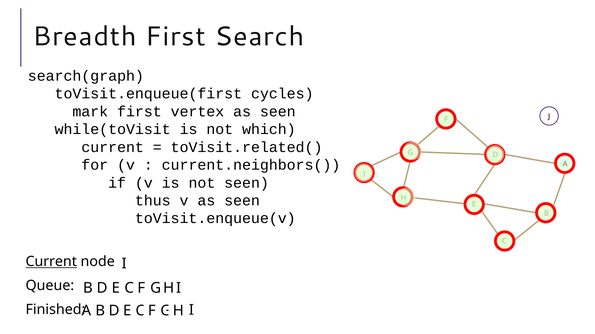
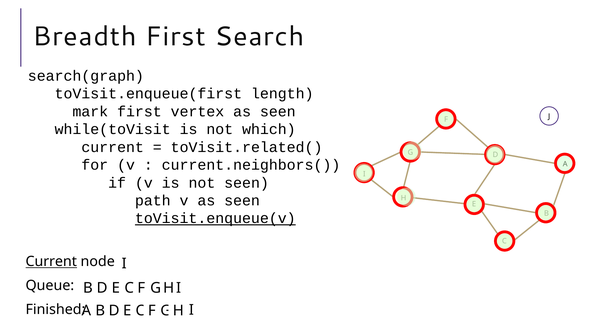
cycles: cycles -> length (282, 94)
thus: thus -> path (153, 201)
toVisit.enqueue(v underline: none -> present (215, 219)
